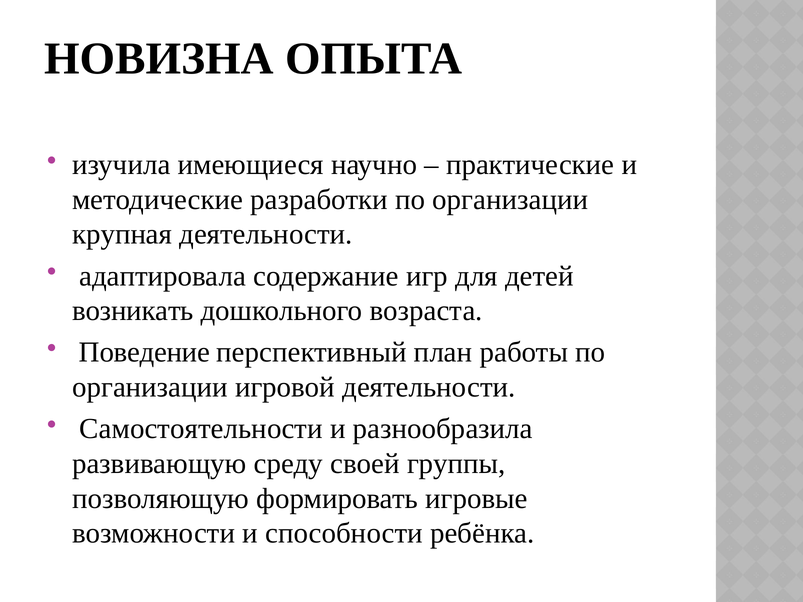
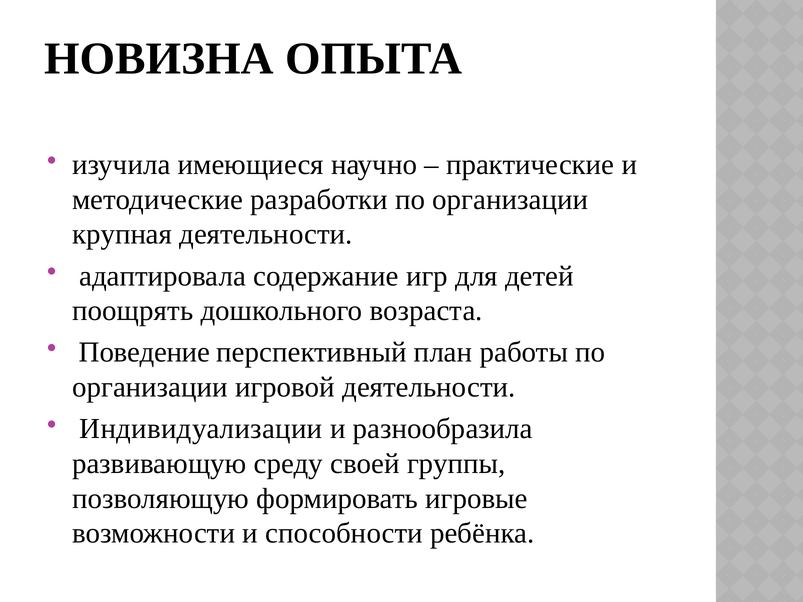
возникать: возникать -> поощрять (133, 311)
Самостоятельности: Самостоятельности -> Индивидуализации (201, 429)
